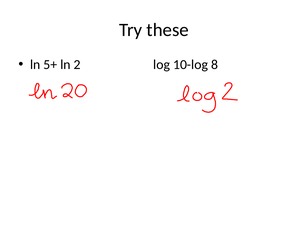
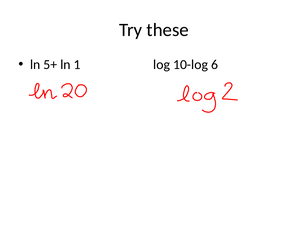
2: 2 -> 1 (77, 65)
8: 8 -> 6 (215, 65)
